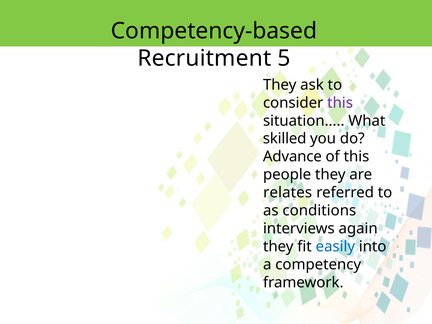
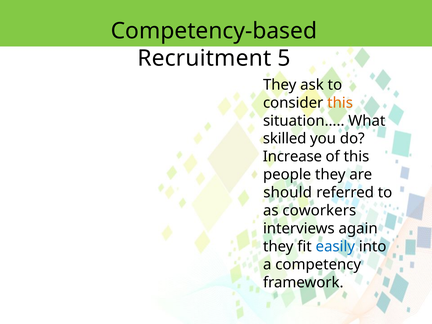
this colour: purple -> orange (340, 103)
Advance: Advance -> Increase (292, 157)
relates: relates -> should (288, 193)
conditions: conditions -> coworkers (319, 211)
